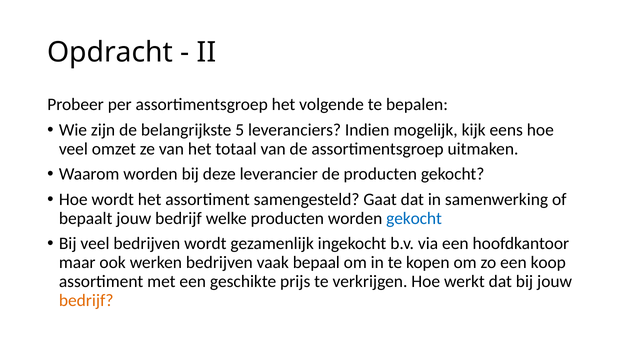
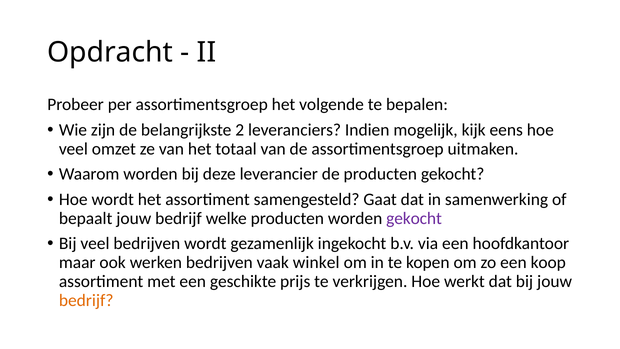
5: 5 -> 2 (240, 130)
gekocht colour: blue -> purple (414, 218)
bepaal: bepaal -> winkel (316, 262)
